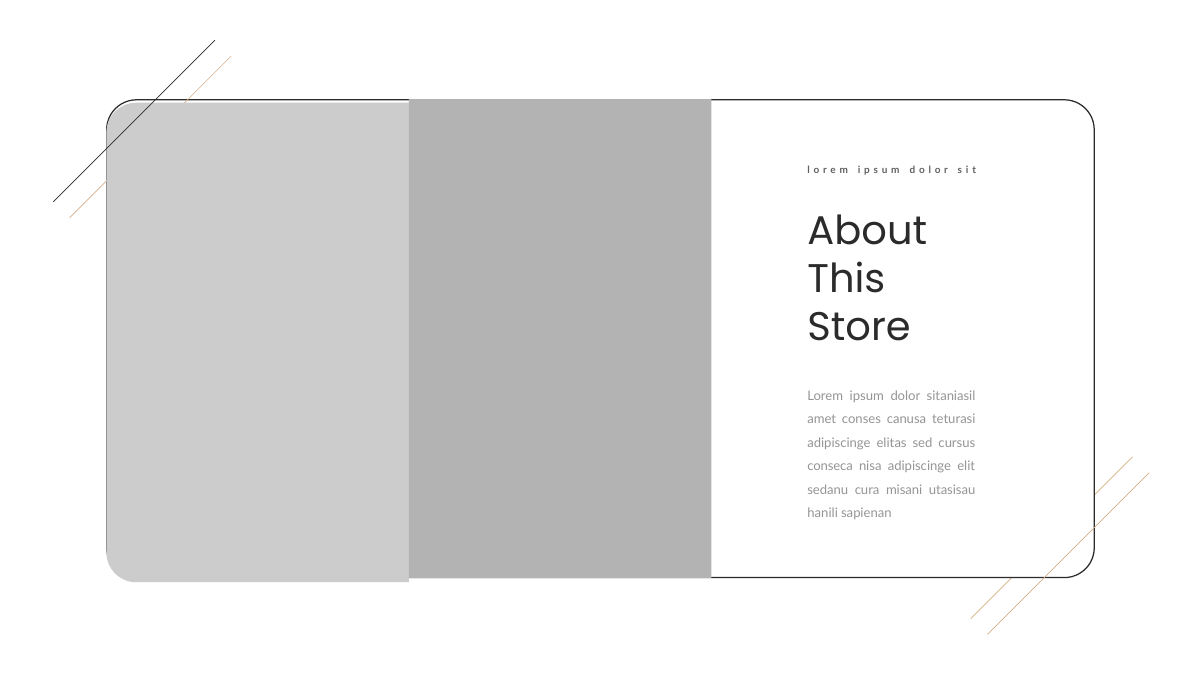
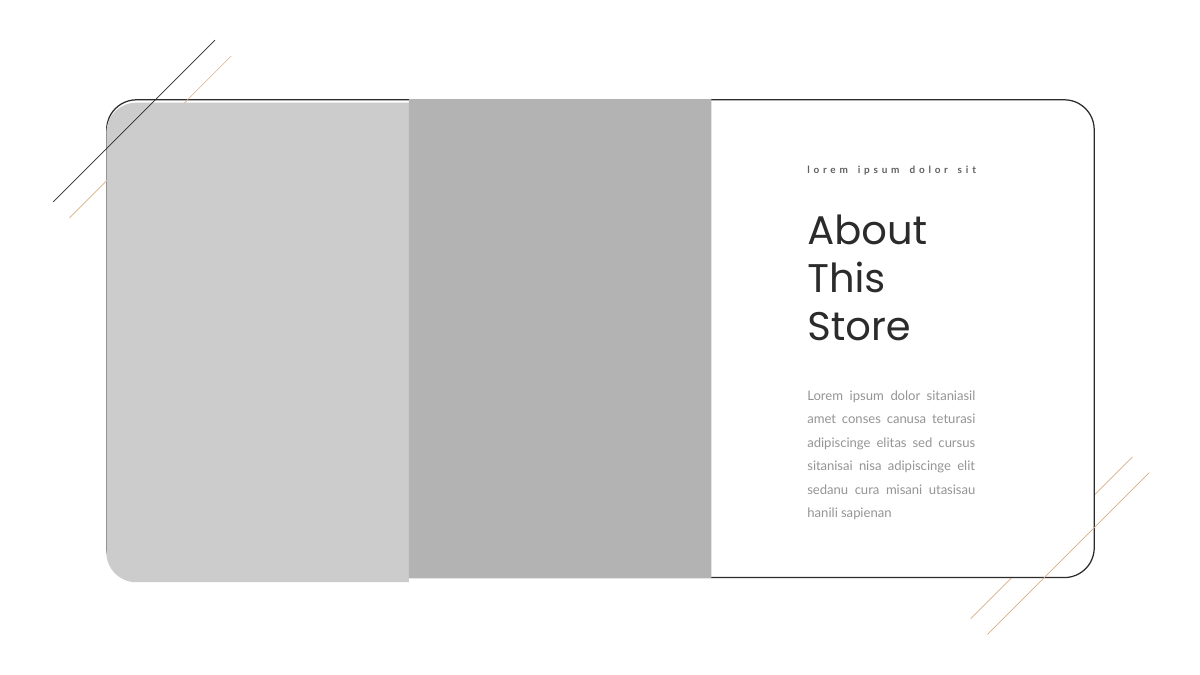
conseca: conseca -> sitanisai (830, 466)
